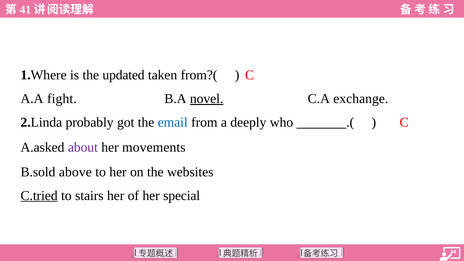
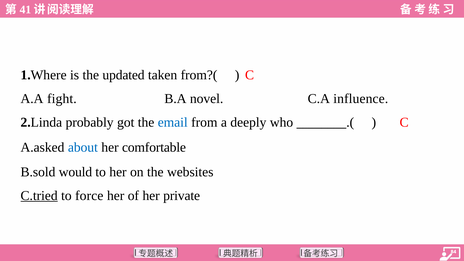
novel underline: present -> none (207, 99)
exchange: exchange -> influence (361, 99)
about colour: purple -> blue (83, 147)
movements: movements -> comfortable (154, 147)
above: above -> would (75, 172)
stairs: stairs -> force (89, 196)
special: special -> private (182, 196)
